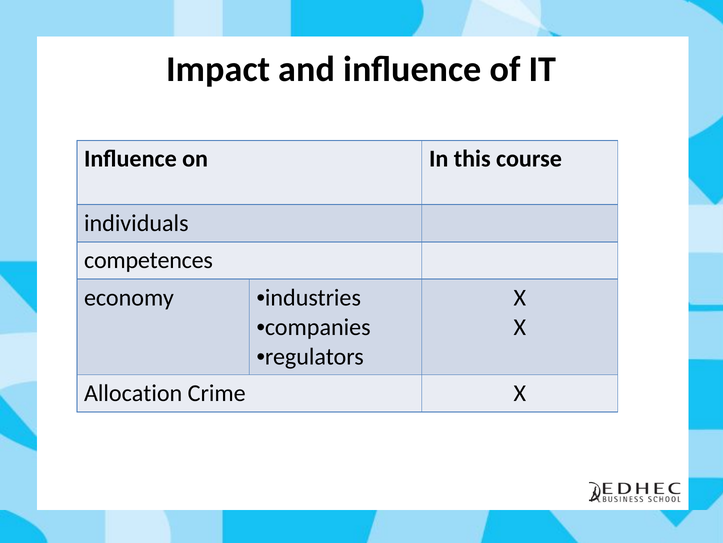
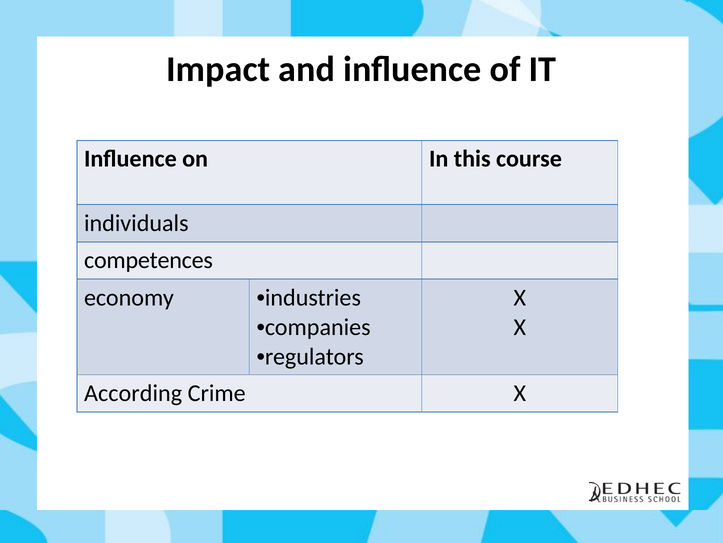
Allocation: Allocation -> According (133, 393)
